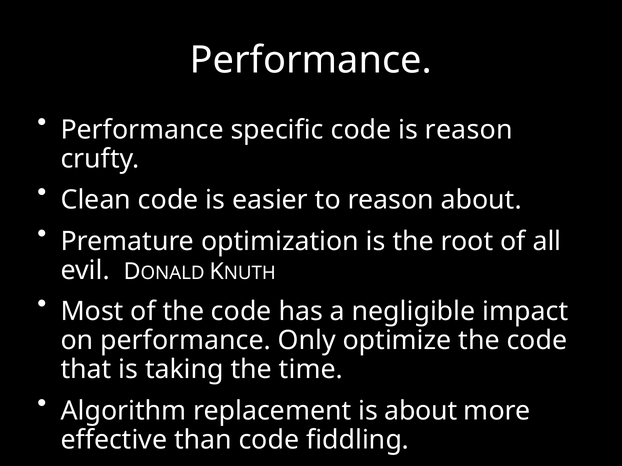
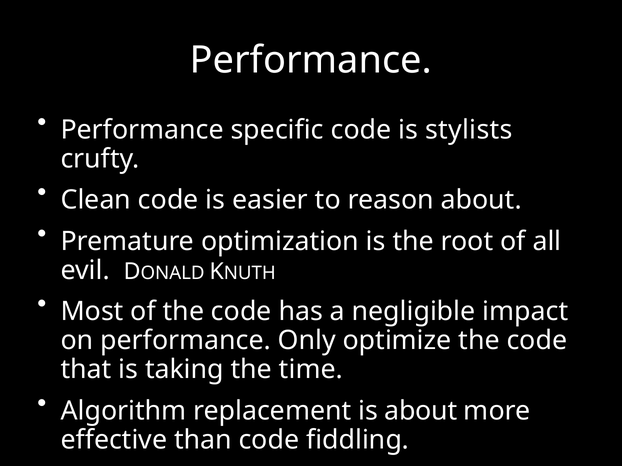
is reason: reason -> stylists (469, 130)
